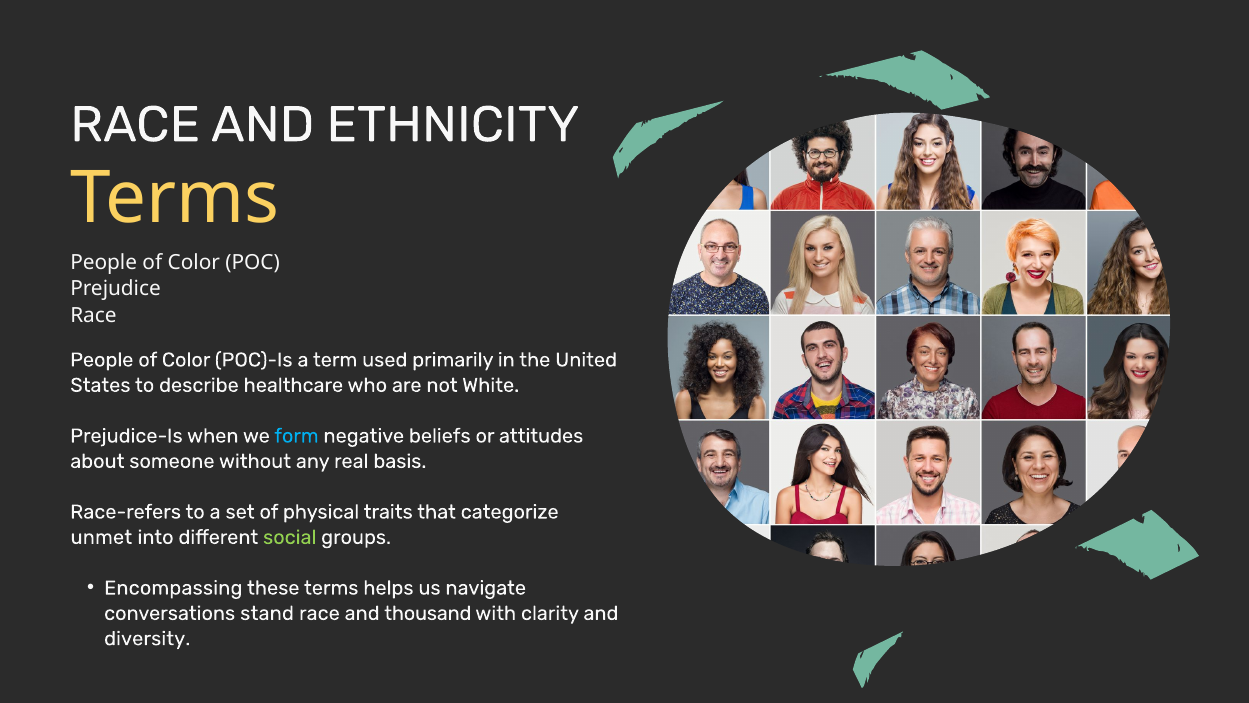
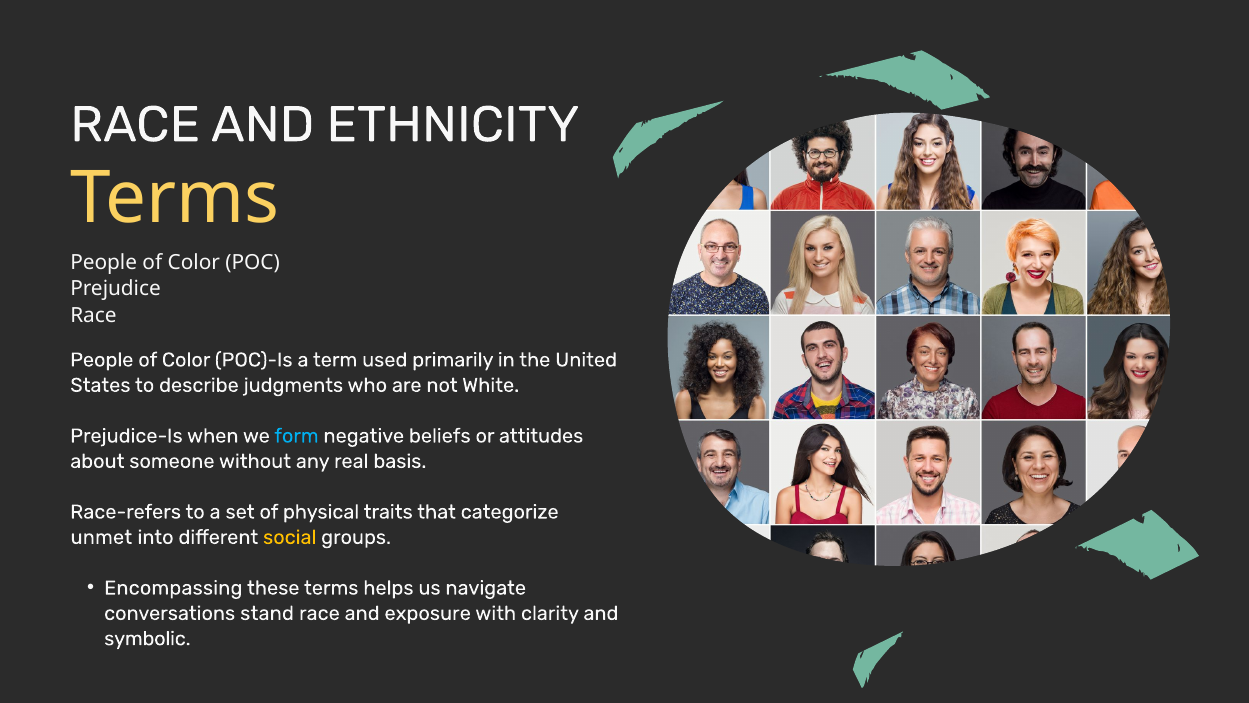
healthcare: healthcare -> judgments (293, 385)
social colour: light green -> yellow (290, 537)
thousand: thousand -> exposure (428, 613)
diversity: diversity -> symbolic (147, 638)
